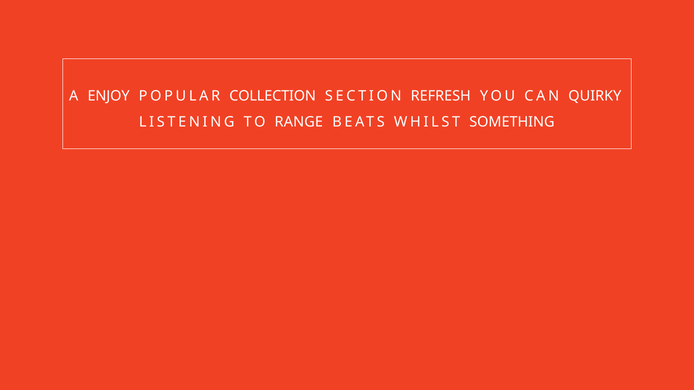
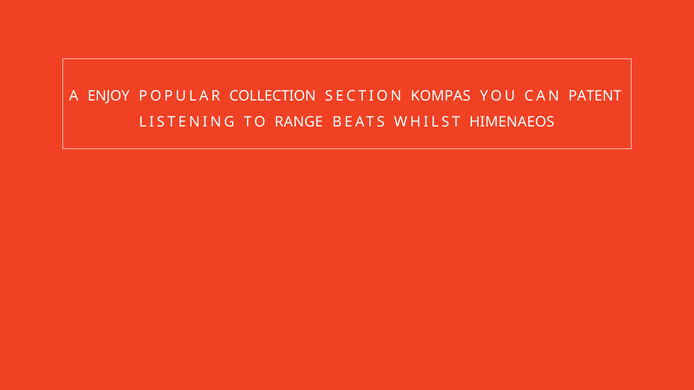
REFRESH: REFRESH -> KOMPAS (441, 96)
QUIRKY: QUIRKY -> PATENT (595, 96)
SOMETHING: SOMETHING -> HIMENAEOS (512, 122)
